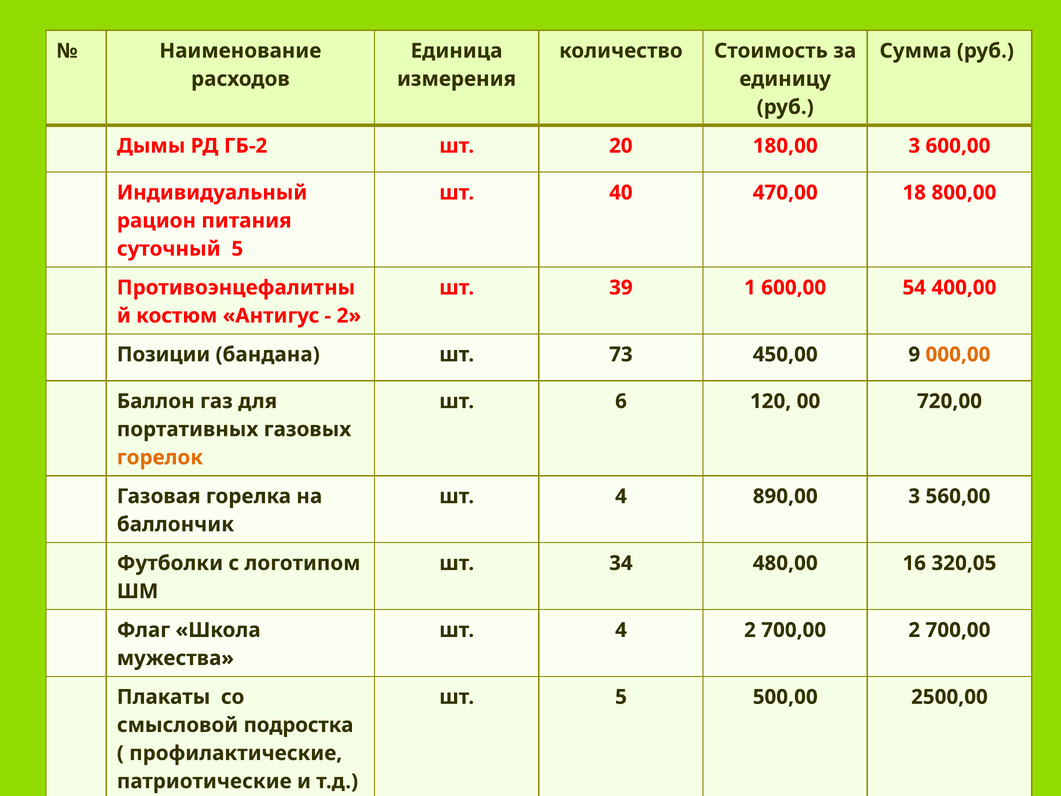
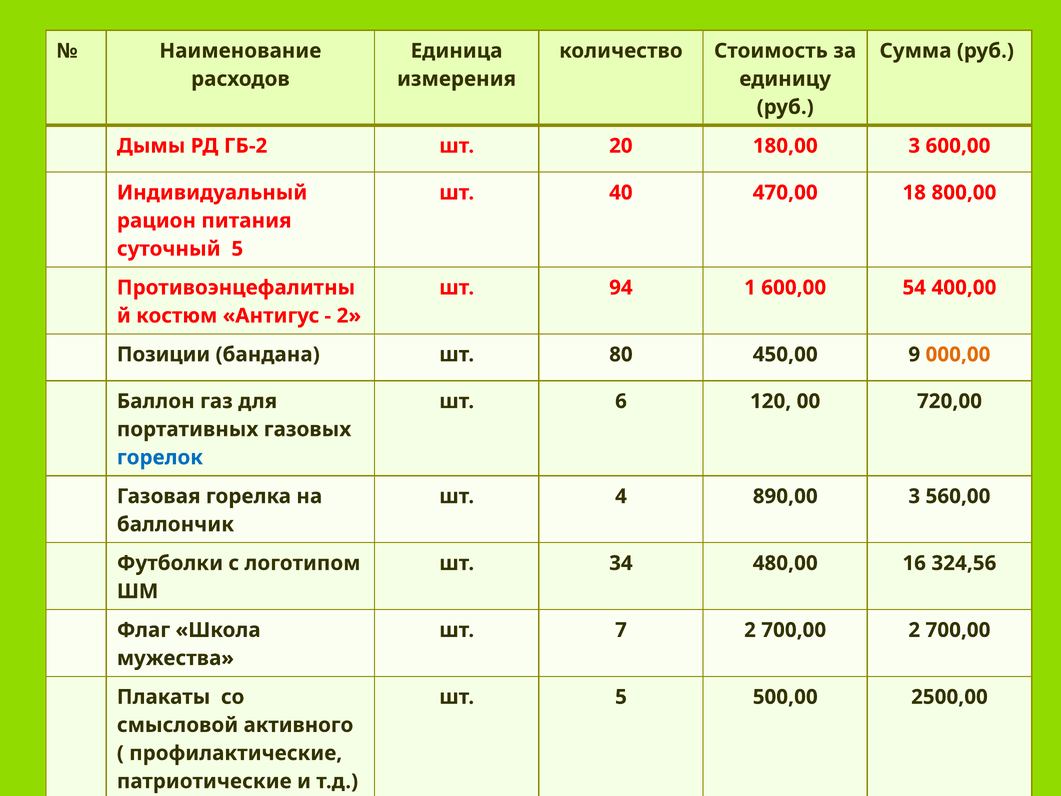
39: 39 -> 94 (621, 288)
73: 73 -> 80 (621, 354)
горелок colour: orange -> blue (160, 457)
320,05: 320,05 -> 324,56 (964, 563)
4: 4 -> 7 (621, 630)
подростка: подростка -> активного (298, 725)
